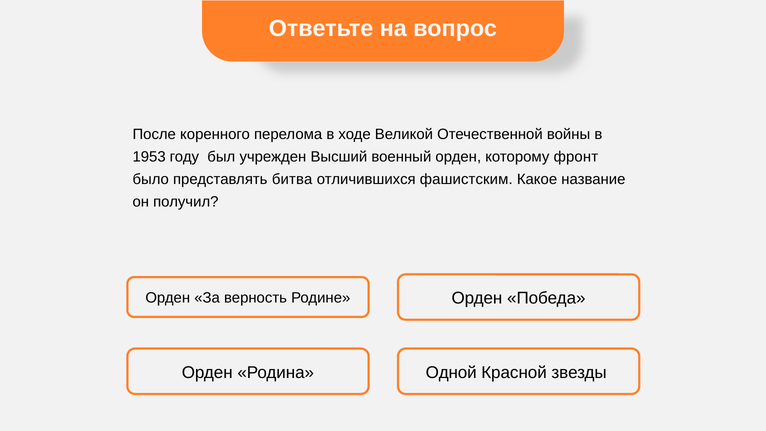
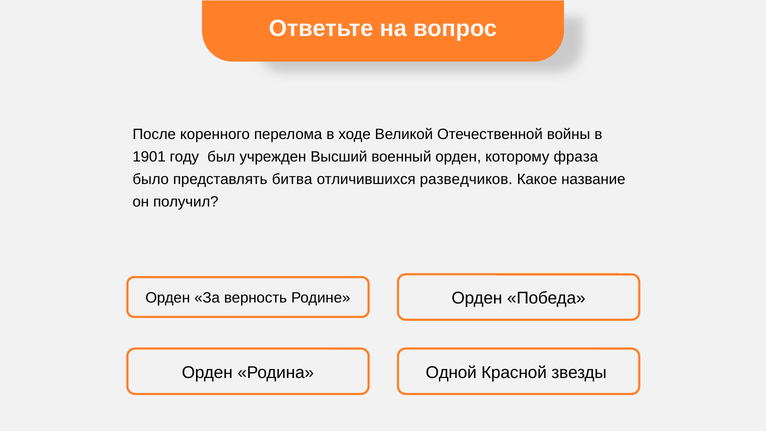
1953: 1953 -> 1901 (149, 157)
фронт: фронт -> фраза (576, 157)
фашистским: фашистским -> разведчиков (466, 179)
